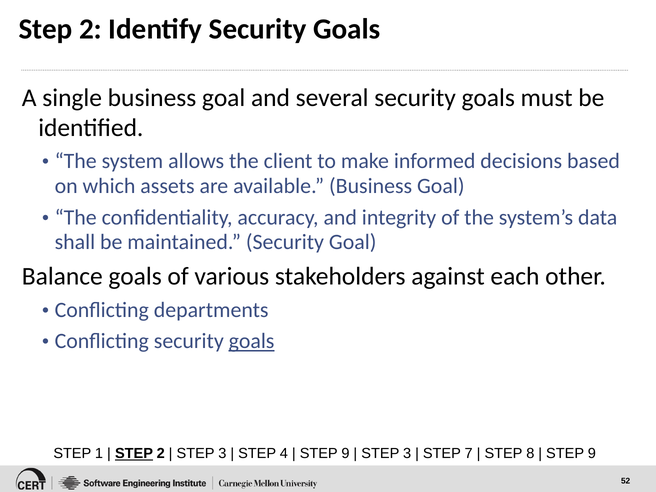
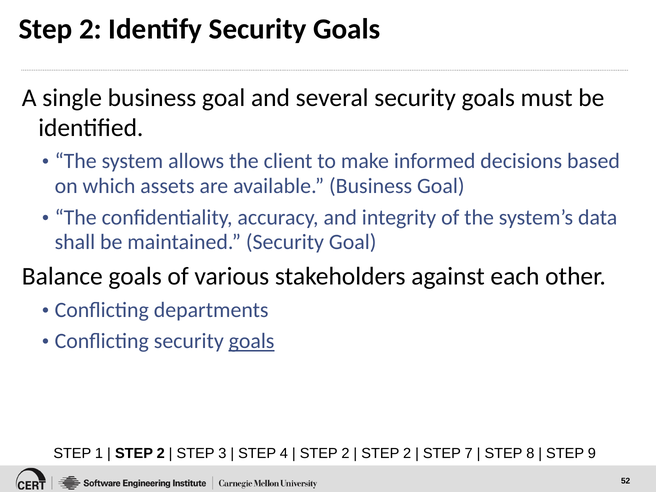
STEP underline: present -> none (134, 454)
9: 9 -> 2 (346, 454)
3: 3 -> 2 (407, 454)
